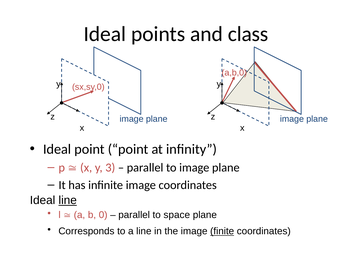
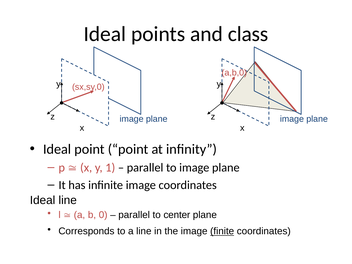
3: 3 -> 1 (110, 168)
line underline: present -> none (68, 200)
space: space -> center (177, 215)
